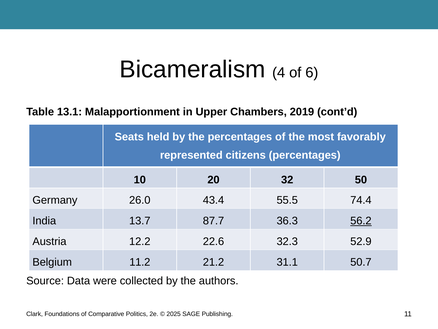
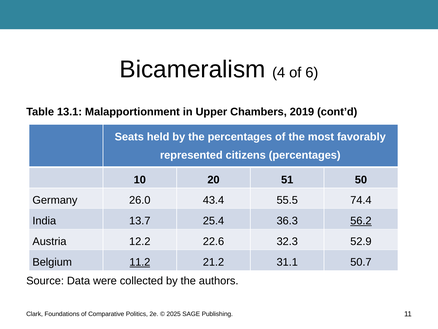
32: 32 -> 51 (287, 179)
87.7: 87.7 -> 25.4 (214, 221)
11.2 underline: none -> present (140, 262)
